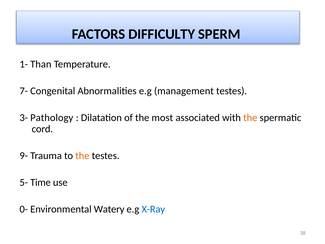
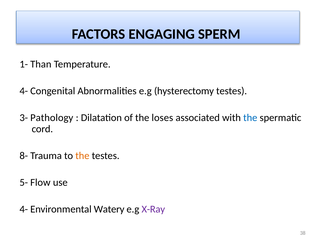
DIFFICULTY: DIFFICULTY -> ENGAGING (162, 34)
7-: 7- -> 4- (24, 91)
management: management -> hysterectomy (184, 91)
most: most -> loses (162, 118)
the colour: orange -> blue (250, 118)
9-: 9- -> 8- (24, 155)
Time: Time -> Flow (40, 182)
0-: 0- -> 4- (24, 209)
X-Ray colour: blue -> purple (153, 209)
